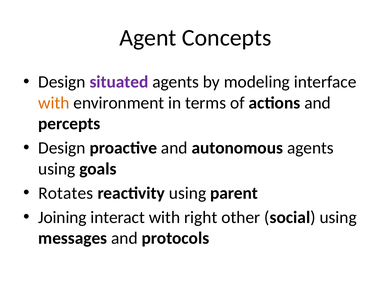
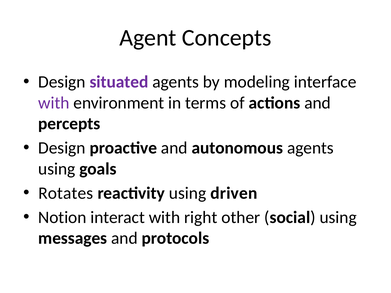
with colour: orange -> purple (54, 103)
parent: parent -> driven (234, 193)
Joining: Joining -> Notion (62, 218)
